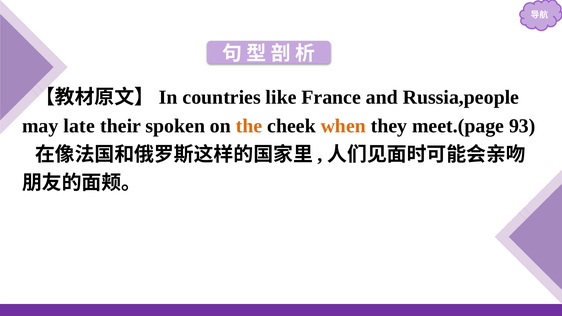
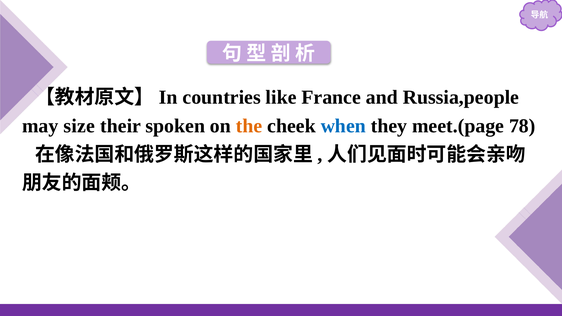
late: late -> size (79, 126)
when colour: orange -> blue (343, 126)
93: 93 -> 78 (522, 126)
